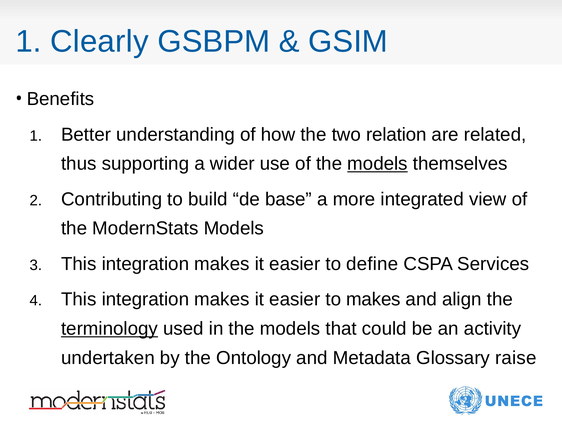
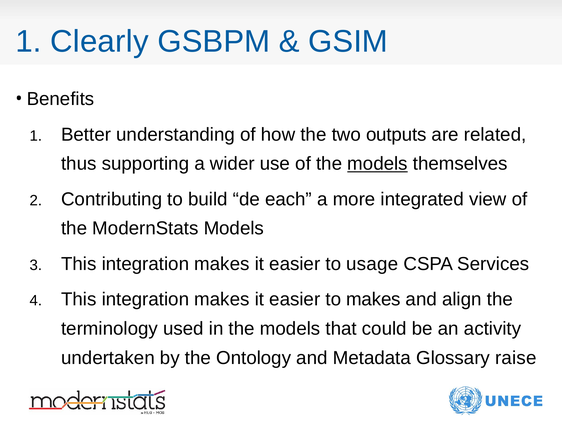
relation: relation -> outputs (396, 134)
base: base -> each (289, 199)
define: define -> usage (372, 264)
terminology underline: present -> none (110, 328)
